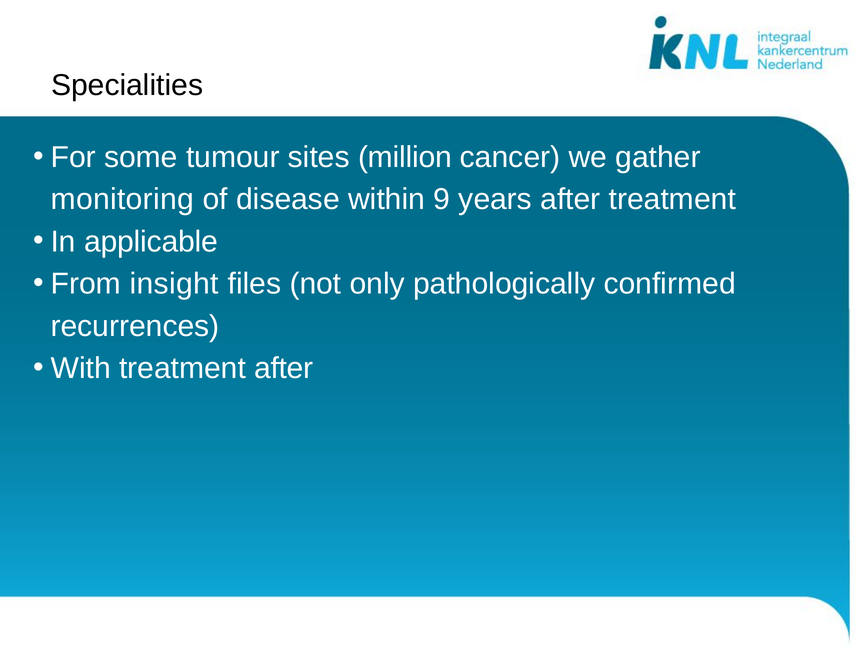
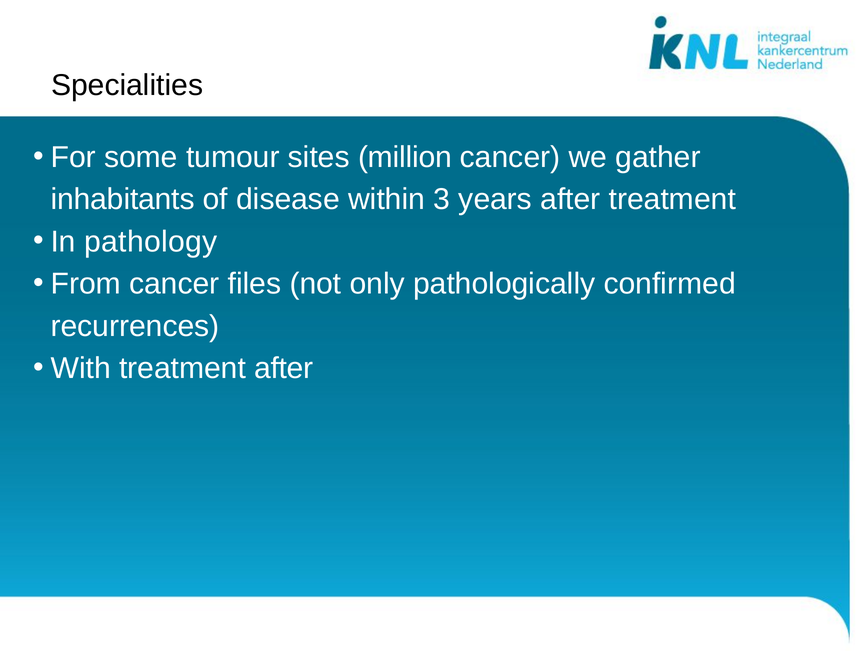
monitoring: monitoring -> inhabitants (123, 200)
9: 9 -> 3 (442, 200)
applicable: applicable -> pathology (151, 242)
From insight: insight -> cancer (174, 284)
